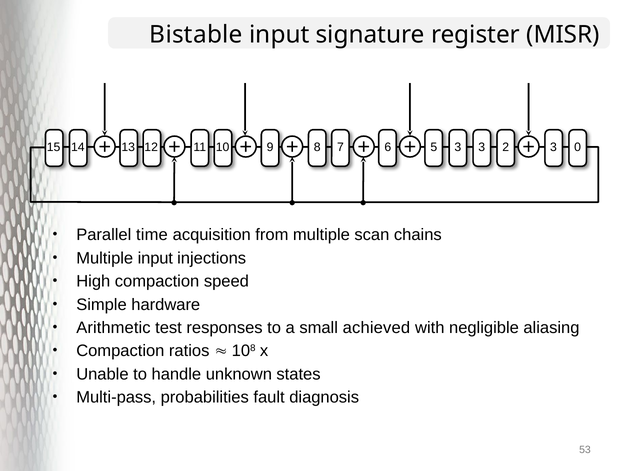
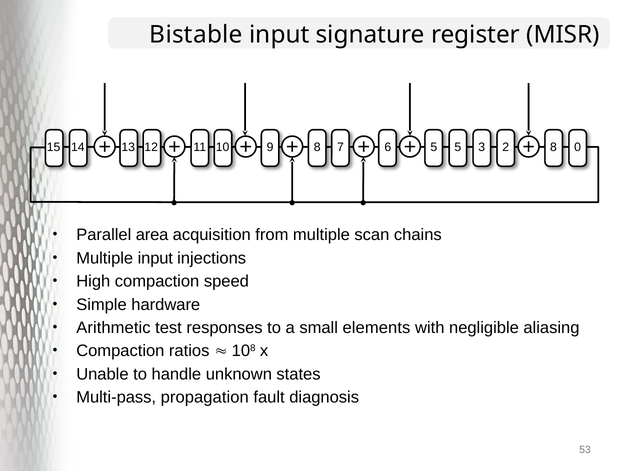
15 3: 3 -> 5 (458, 147)
2 3: 3 -> 8 (553, 147)
time: time -> area (152, 235)
achieved: achieved -> elements (376, 328)
probabilities: probabilities -> propagation (205, 397)
